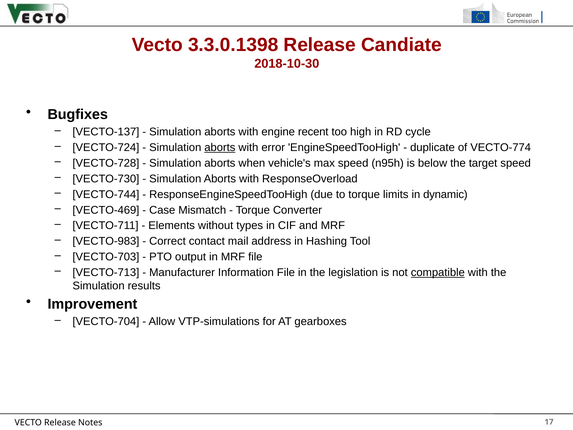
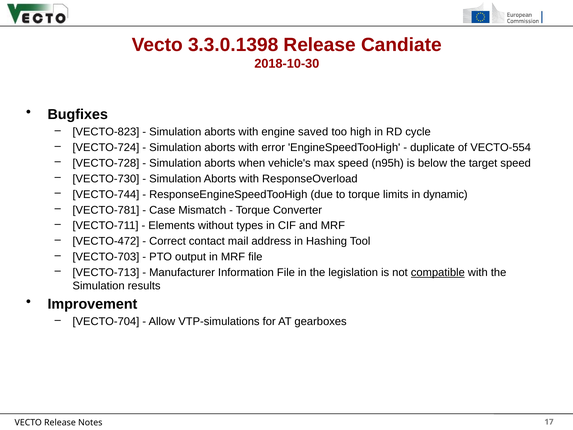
VECTO-137: VECTO-137 -> VECTO-823 (106, 132)
recent: recent -> saved (313, 132)
aborts underline: present -> none (220, 147)
VECTO-774: VECTO-774 -> VECTO-554 (501, 147)
VECTO-469: VECTO-469 -> VECTO-781 (106, 210)
VECTO-983: VECTO-983 -> VECTO-472 (106, 241)
